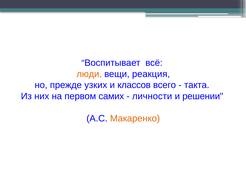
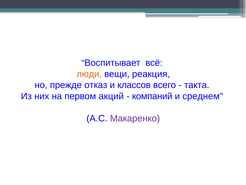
узких: узких -> отказ (96, 85)
самих: самих -> акций (111, 96)
личности: личности -> компаний (152, 96)
решении: решении -> среднем (203, 96)
Макаренко colour: orange -> purple (135, 118)
